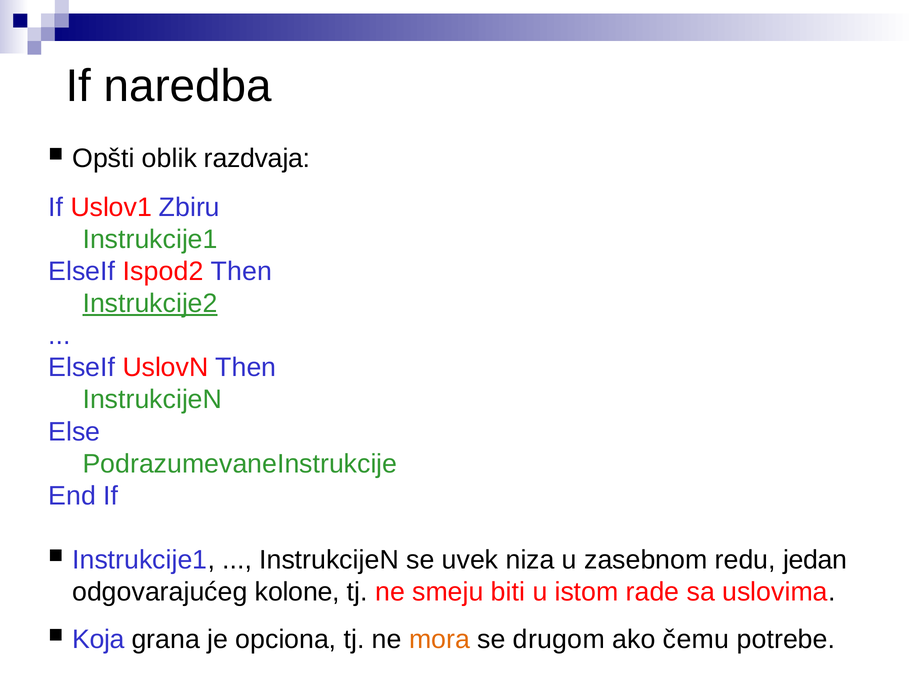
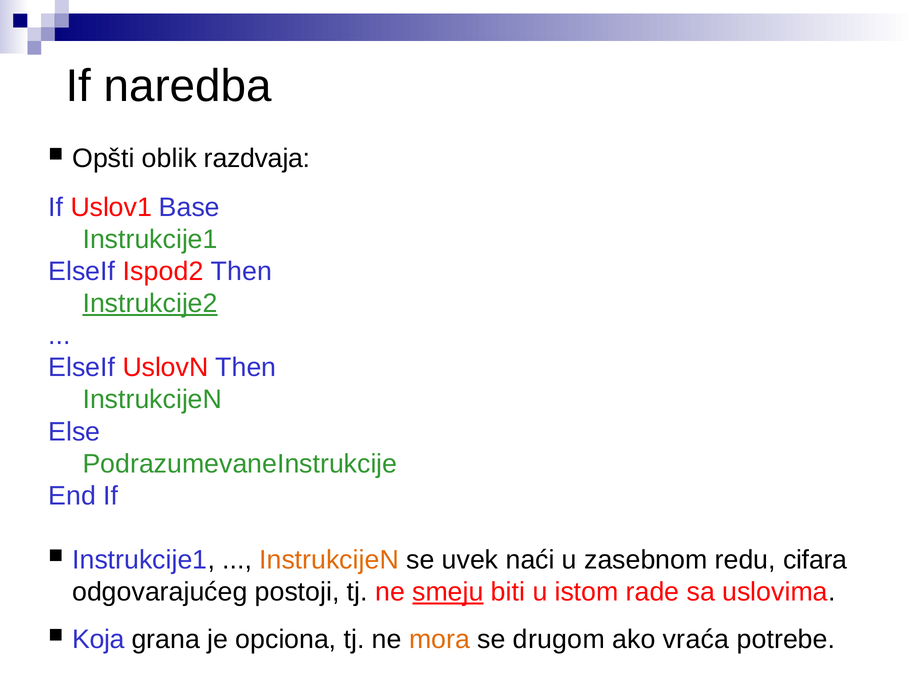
Zbiru: Zbiru -> Base (189, 207)
InstrukcijeN colour: black -> orange (329, 560)
niza: niza -> naći (530, 560)
jedan: jedan -> cifara (815, 560)
kolone: kolone -> postoji (297, 592)
smeju underline: none -> present (448, 592)
čemu: čemu -> vraća (696, 639)
